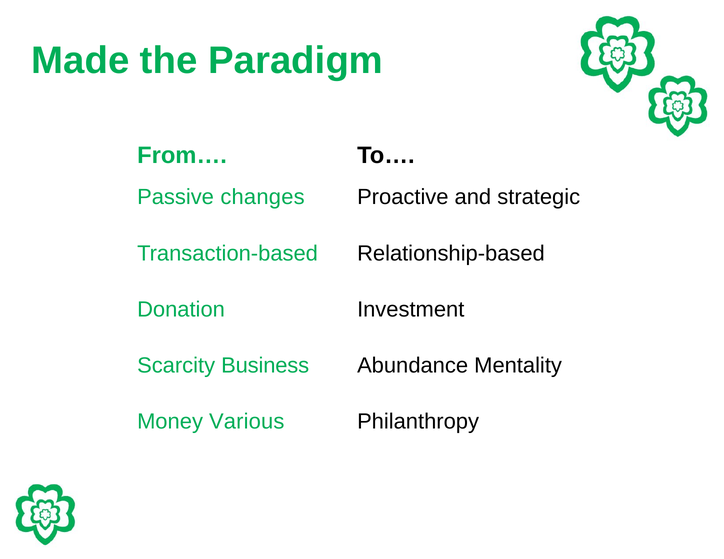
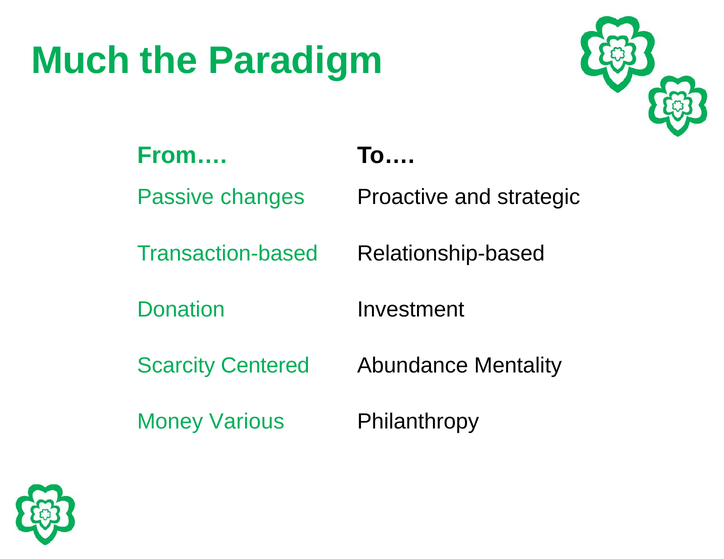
Made: Made -> Much (81, 61)
Business: Business -> Centered (265, 366)
